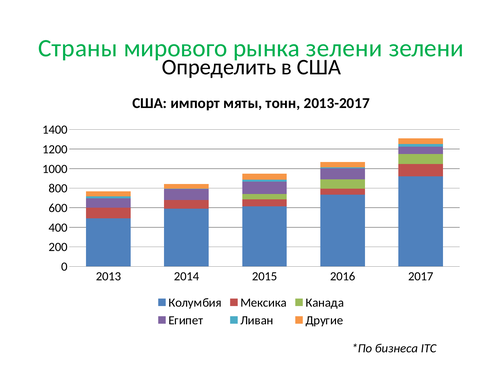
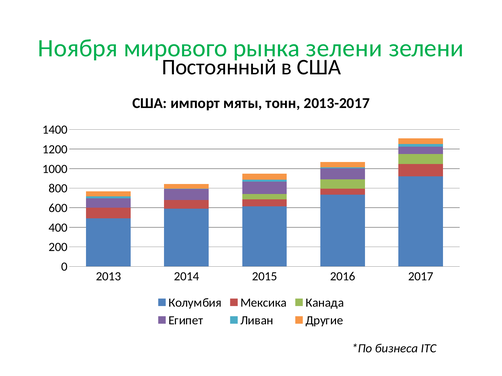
Страны: Страны -> Ноября (78, 48)
Определить: Определить -> Постоянный (219, 67)
